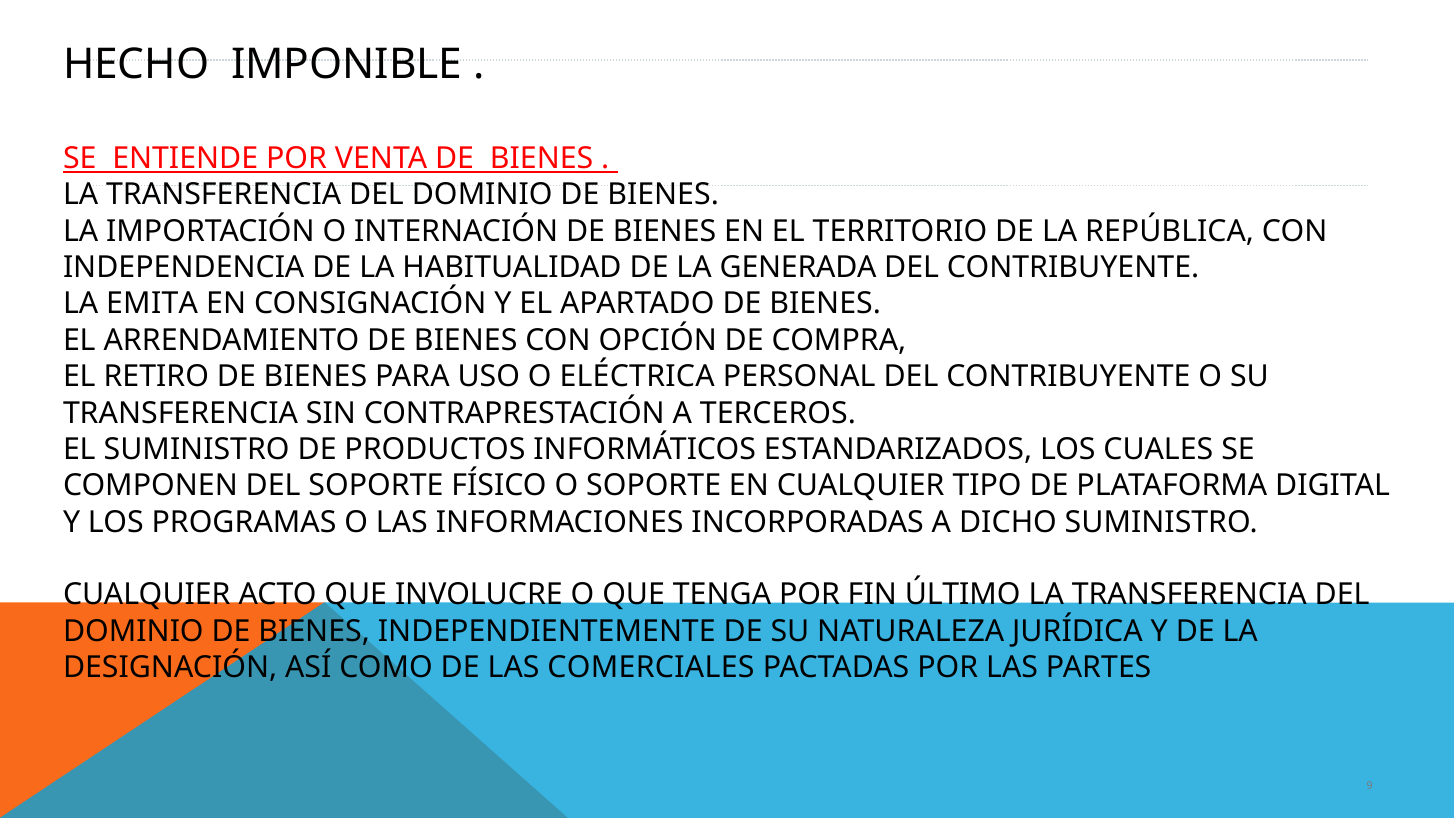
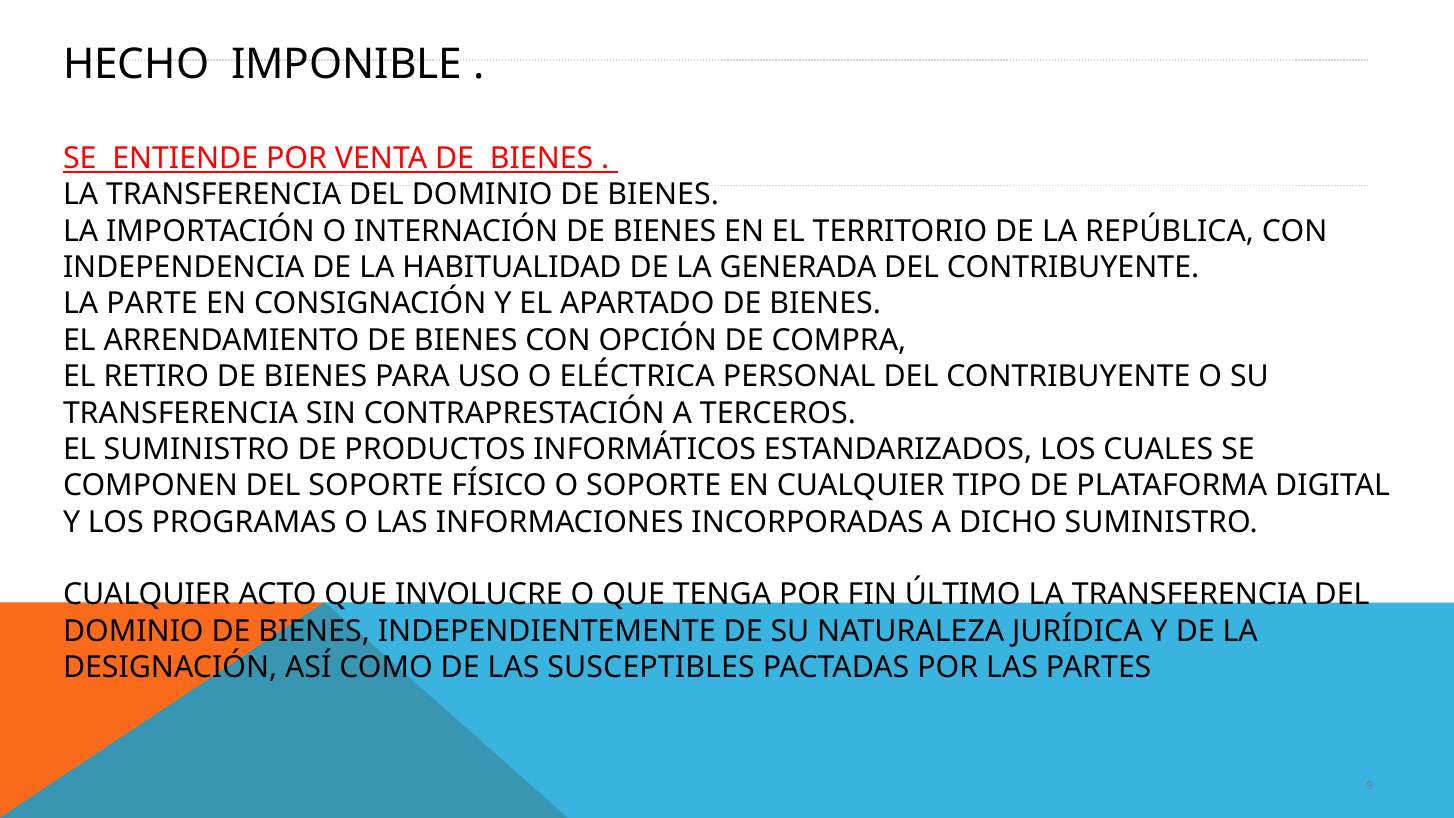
EMITA: EMITA -> PARTE (152, 304)
COMERCIALES: COMERCIALES -> SUSCEPTIBLES (651, 668)
